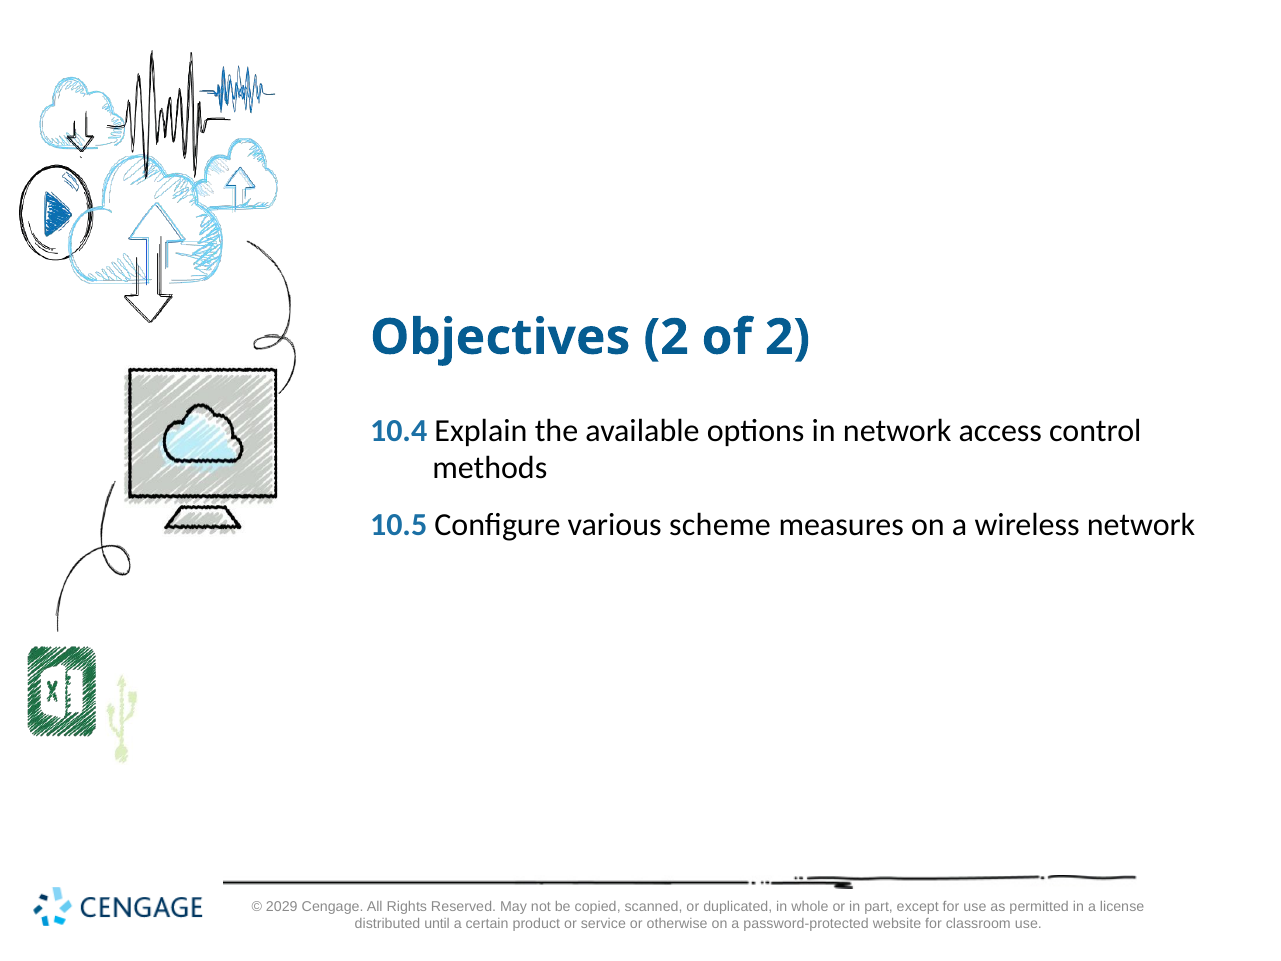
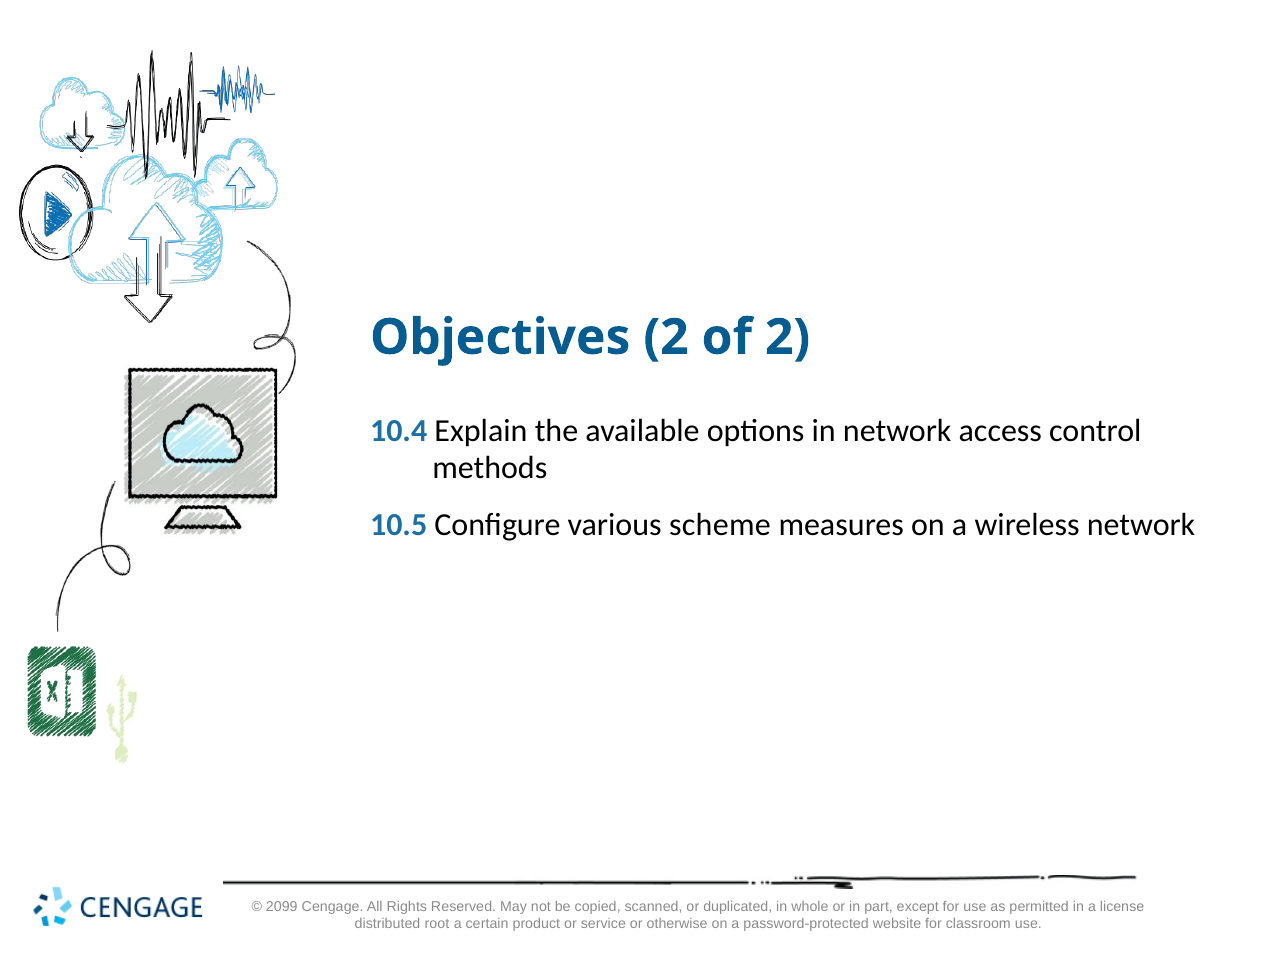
2029: 2029 -> 2099 (282, 906)
until: until -> root (437, 923)
